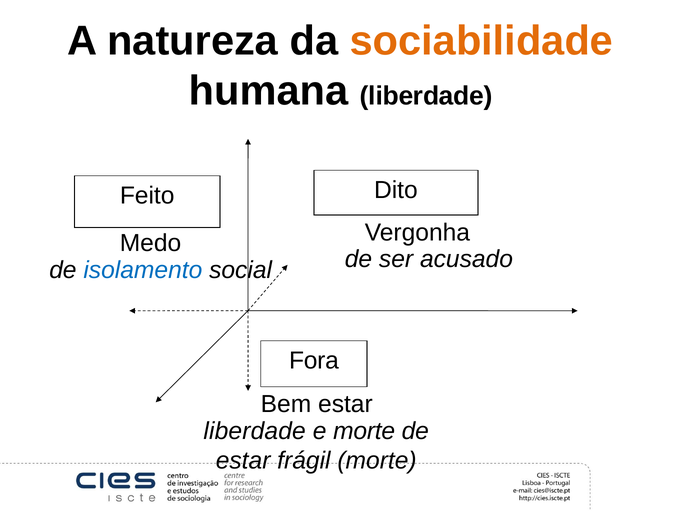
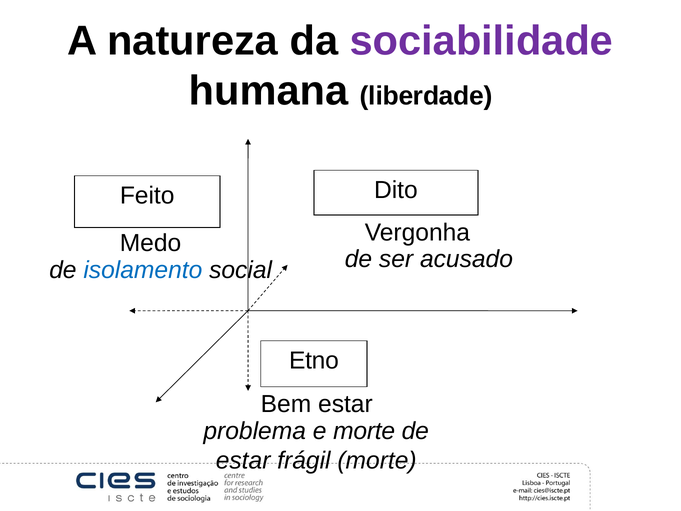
sociabilidade colour: orange -> purple (481, 41)
Fora: Fora -> Etno (314, 360)
liberdade: liberdade -> problema (255, 431)
